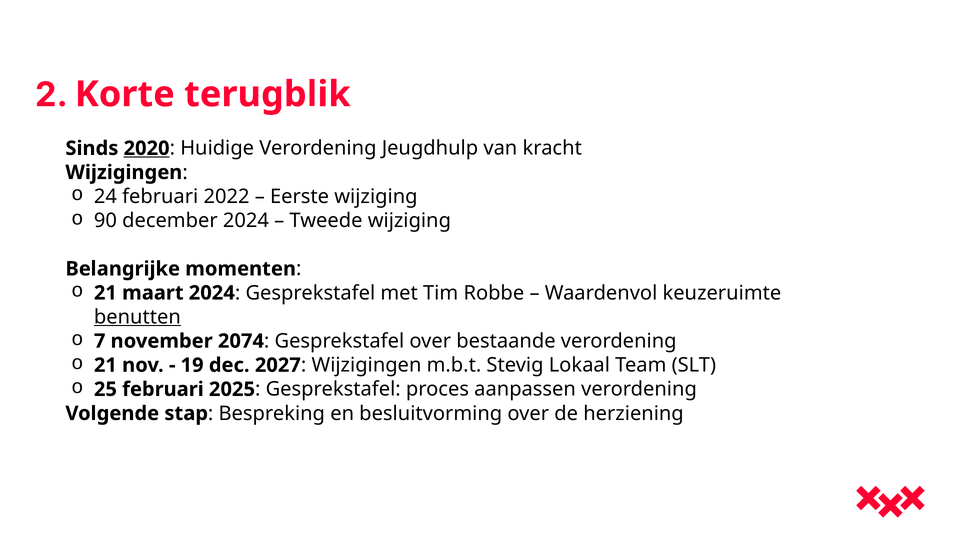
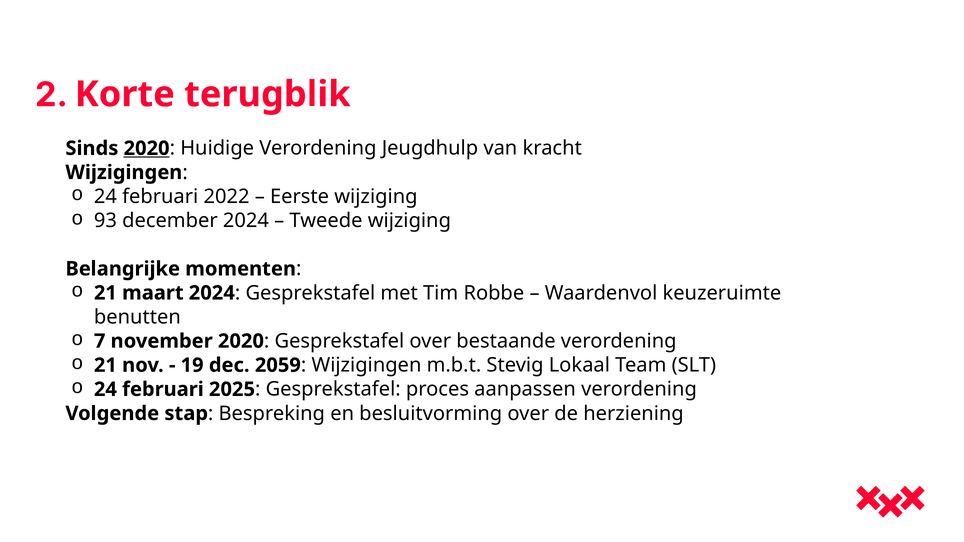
90: 90 -> 93 (105, 221)
benutten underline: present -> none (137, 317)
november 2074: 2074 -> 2020 (241, 341)
2027: 2027 -> 2059 (278, 365)
25: 25 -> 24 (105, 389)
